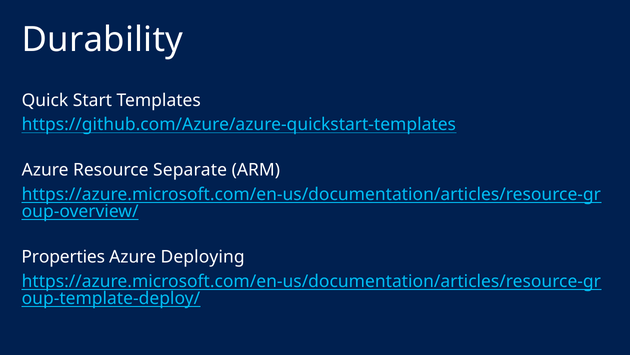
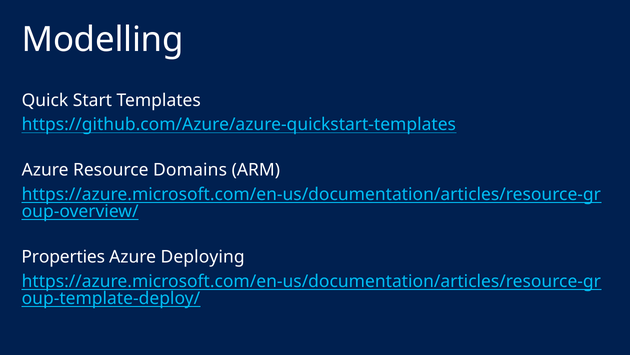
Durability: Durability -> Modelling (103, 40)
Separate: Separate -> Domains (190, 170)
